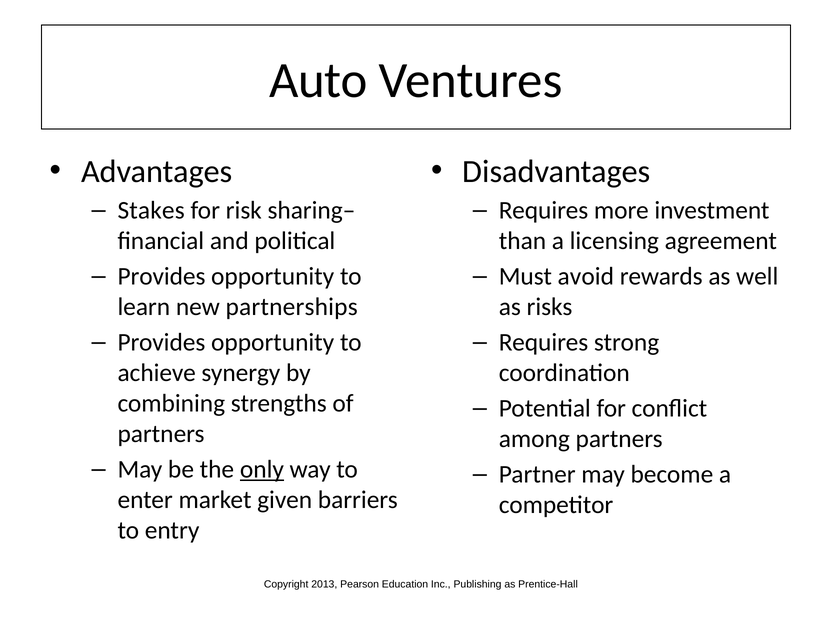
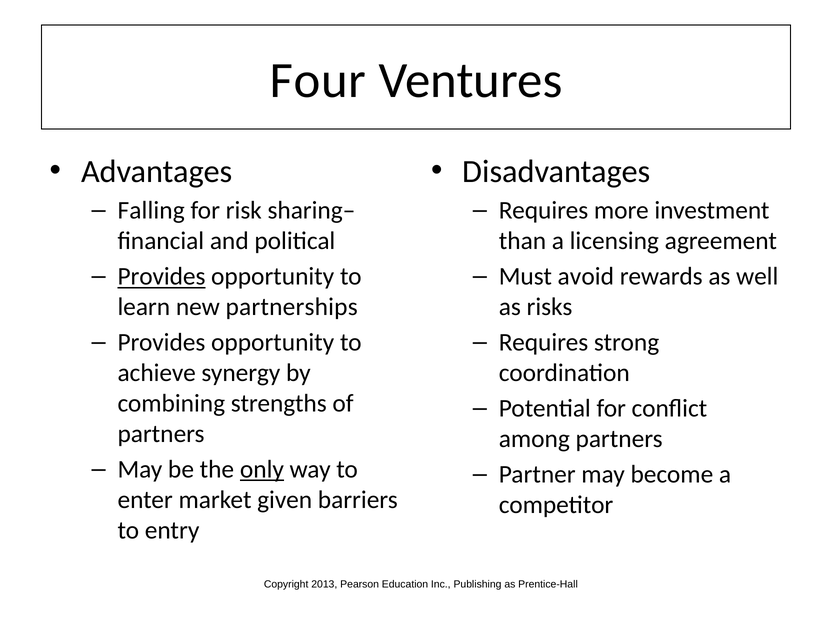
Auto: Auto -> Four (318, 81)
Stakes: Stakes -> Falling (151, 211)
Provides underline: none -> present (161, 277)
